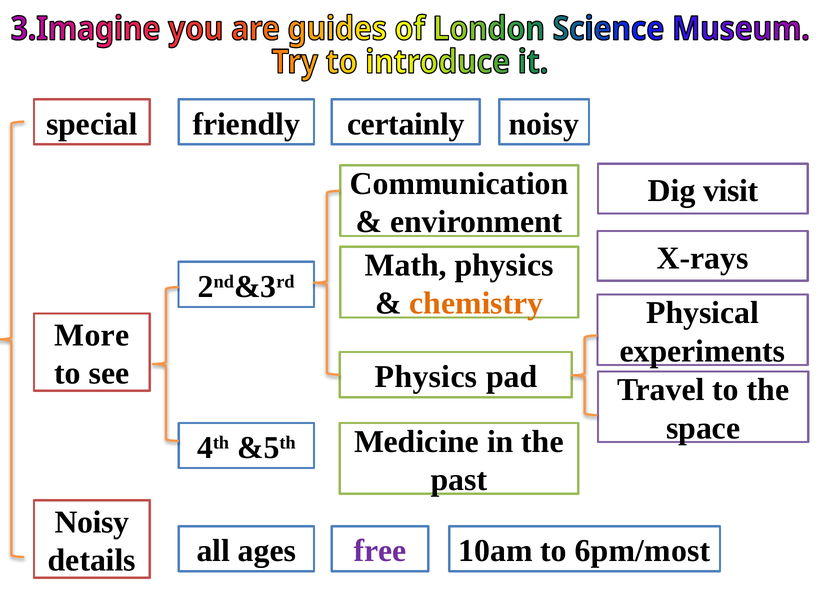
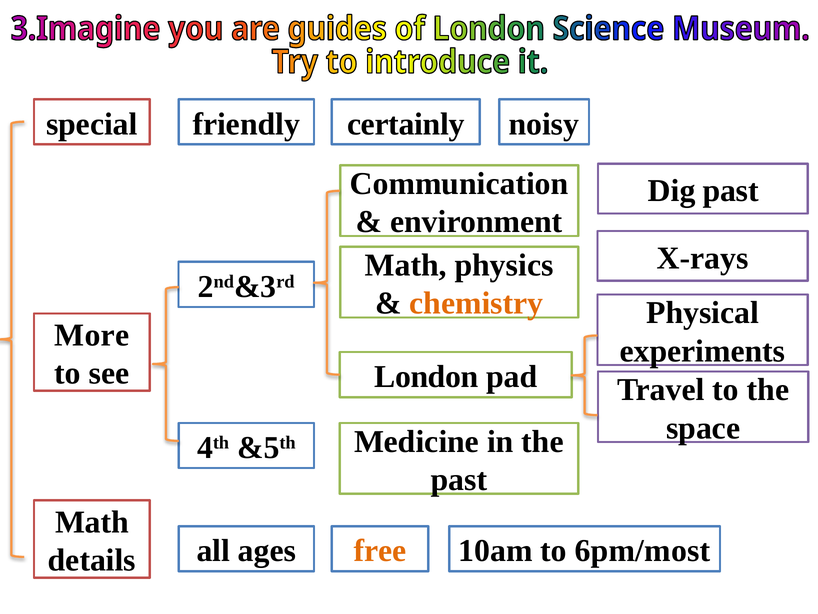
Dig visit: visit -> past (731, 191)
Physics: Physics -> London (426, 377)
Noisy: Noisy -> Math (92, 522)
free colour: purple -> orange (380, 551)
